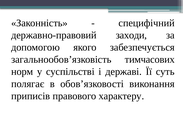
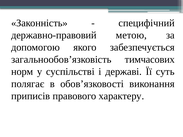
заходи: заходи -> метою (131, 35)
